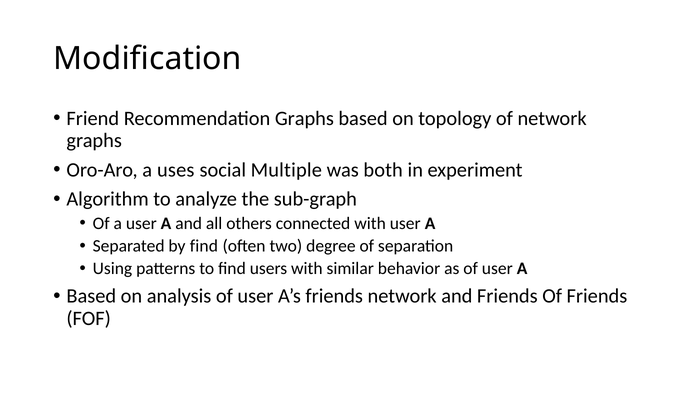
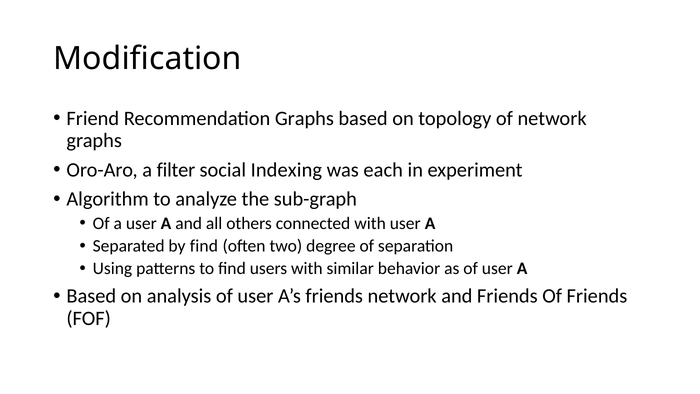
uses: uses -> filter (176, 170)
Multiple: Multiple -> Indexing (286, 170)
both: both -> each (383, 170)
